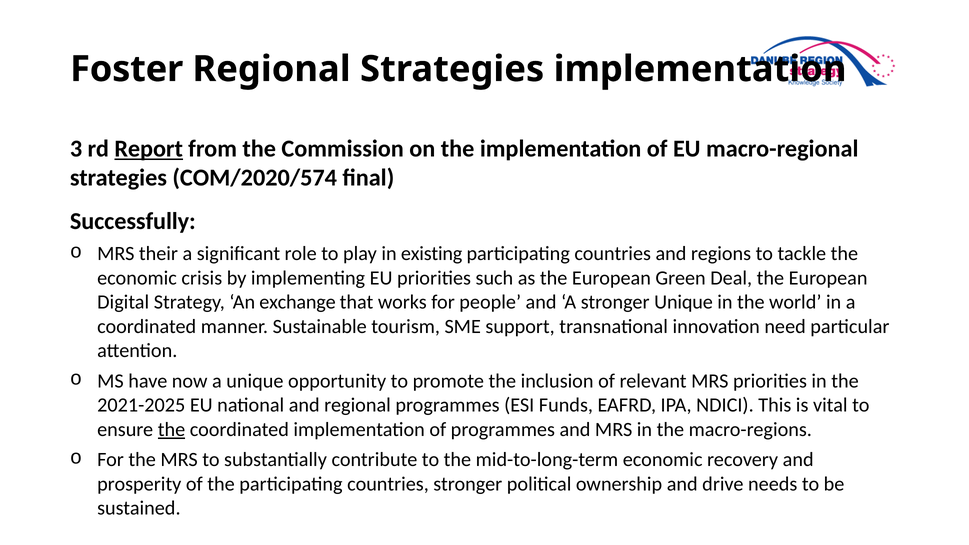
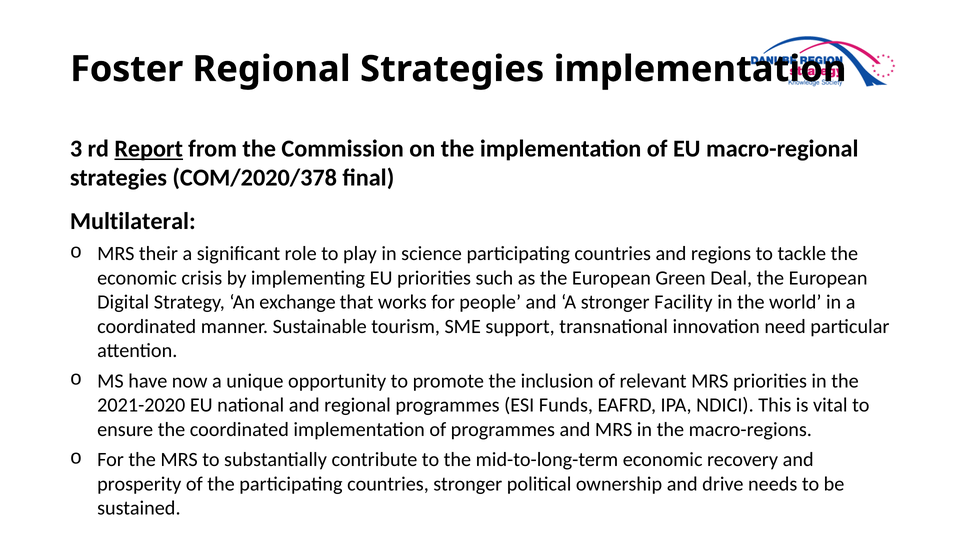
COM/2020/574: COM/2020/574 -> COM/2020/378 (255, 178)
Successfully: Successfully -> Multilateral (133, 221)
existing: existing -> science (432, 254)
stronger Unique: Unique -> Facility (683, 302)
2021-2025: 2021-2025 -> 2021-2020 (141, 405)
the underline: present -> none (171, 430)
